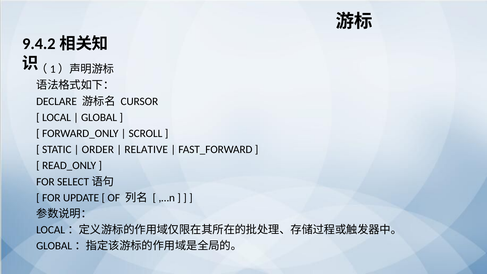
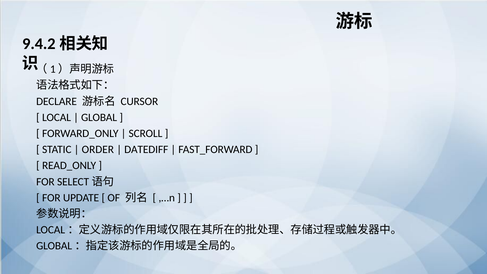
RELATIVE: RELATIVE -> DATEDIFF (146, 150)
